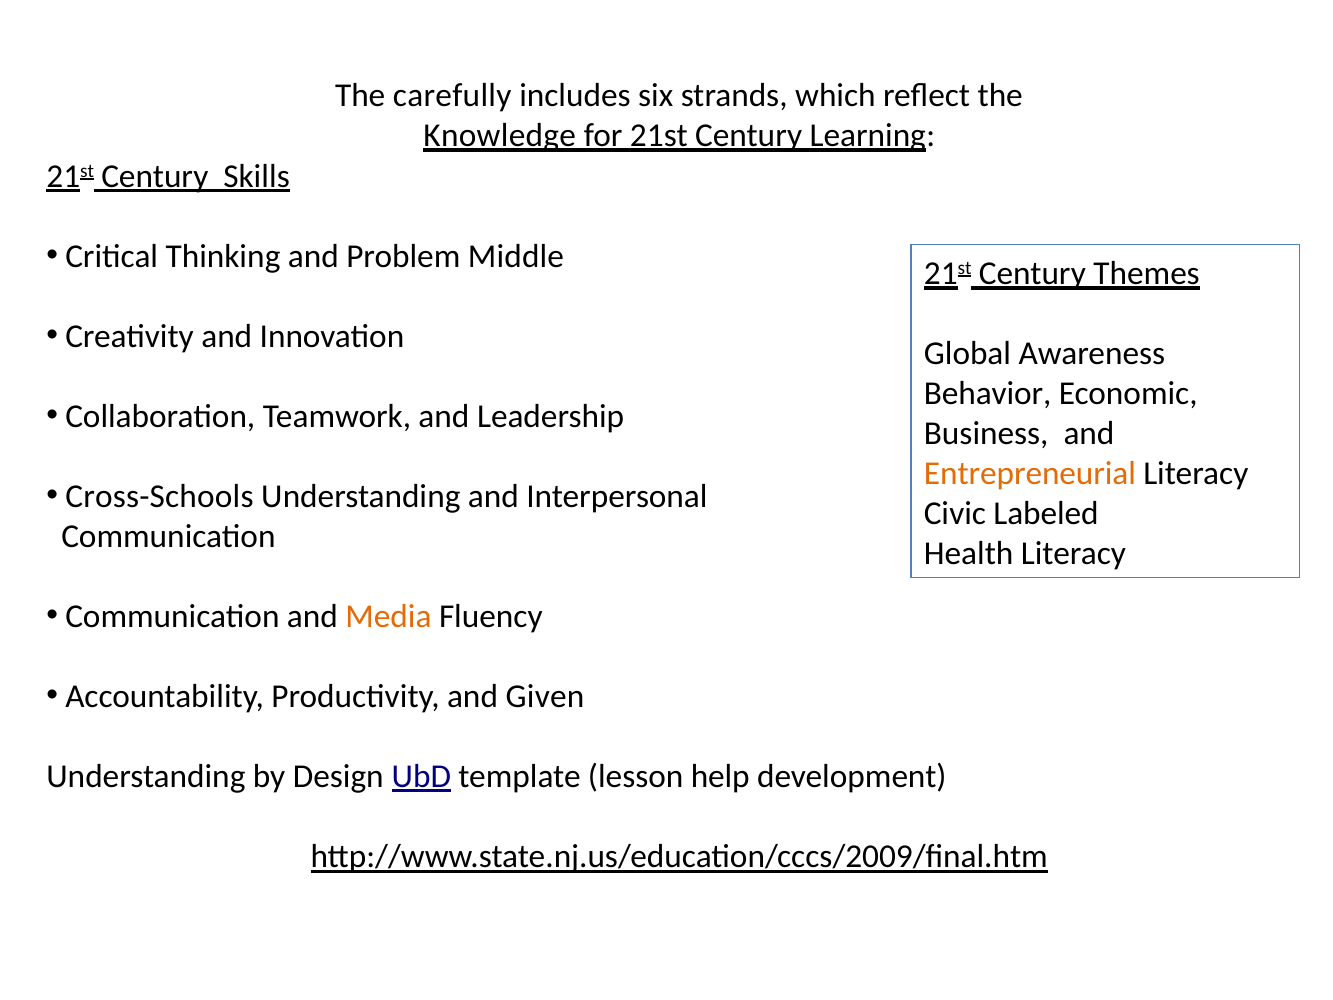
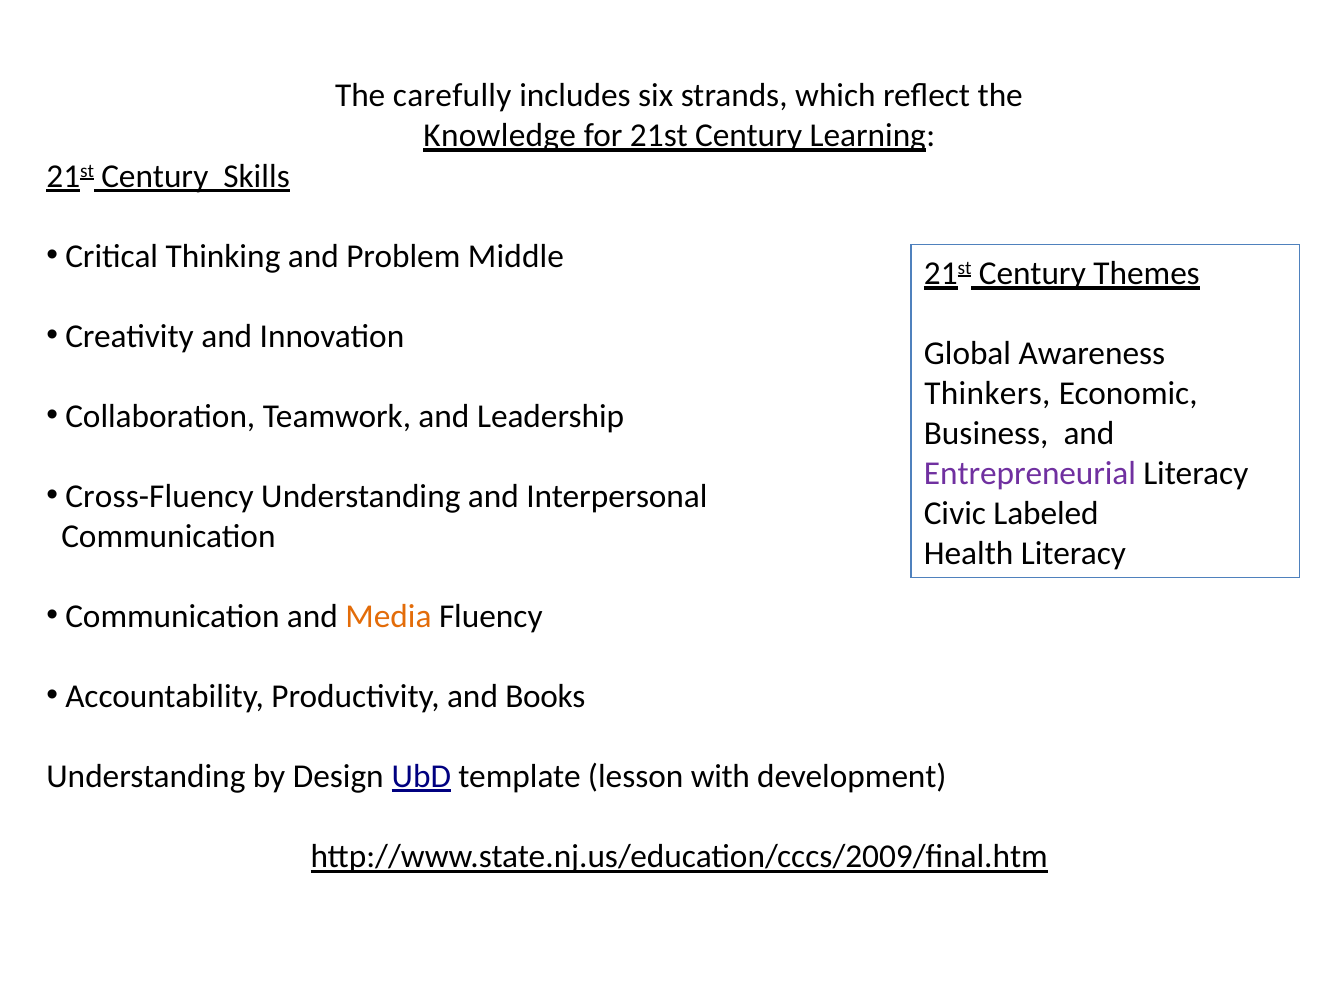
Behavior: Behavior -> Thinkers (987, 393)
Entrepreneurial colour: orange -> purple (1030, 473)
Cross-Schools: Cross-Schools -> Cross-Fluency (159, 496)
Given: Given -> Books (545, 696)
help: help -> with (720, 776)
